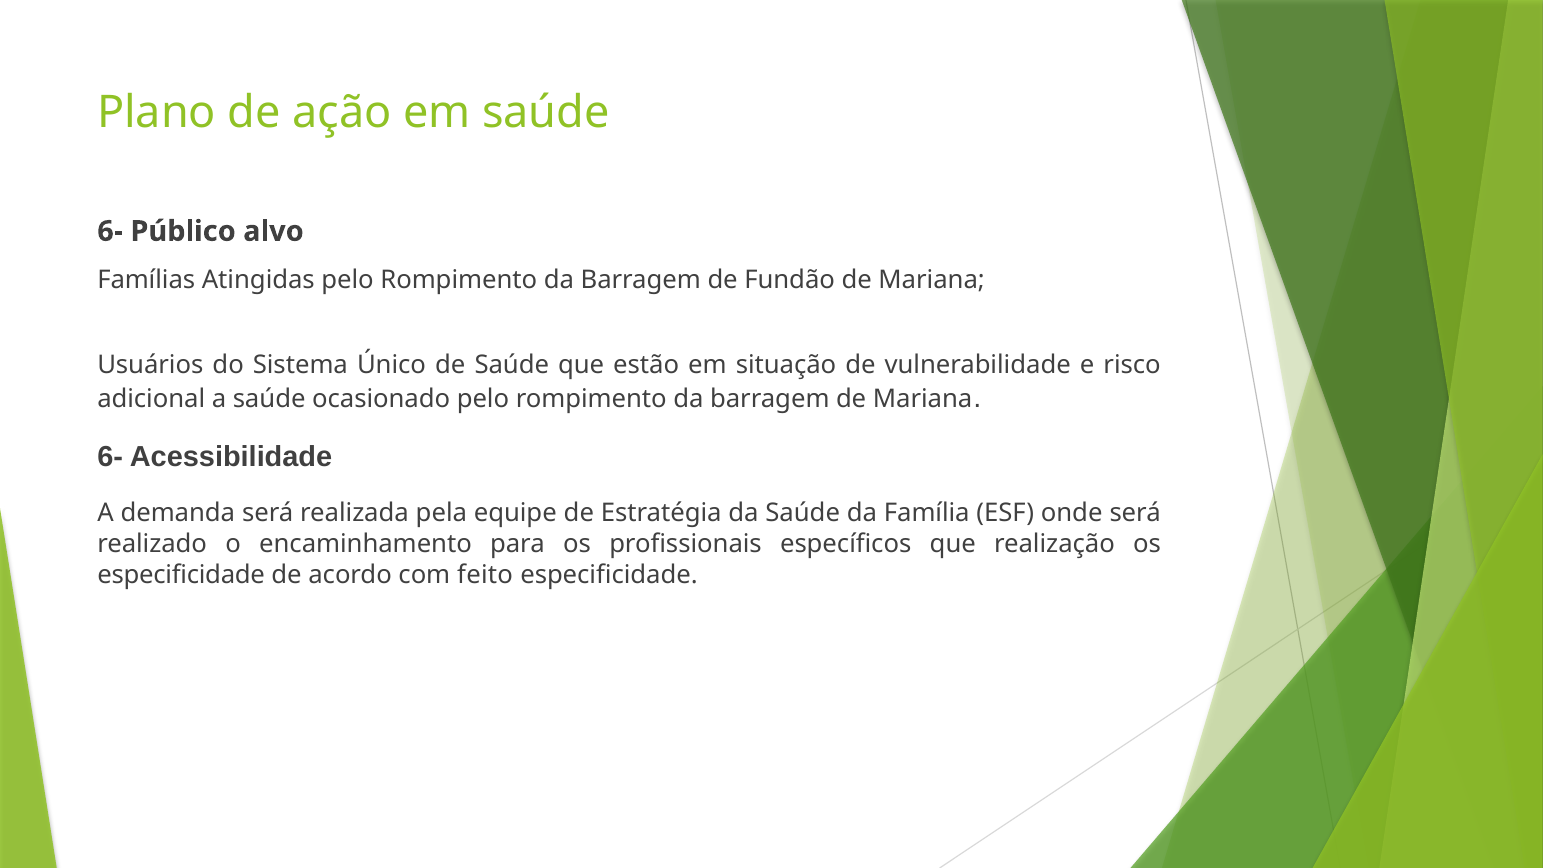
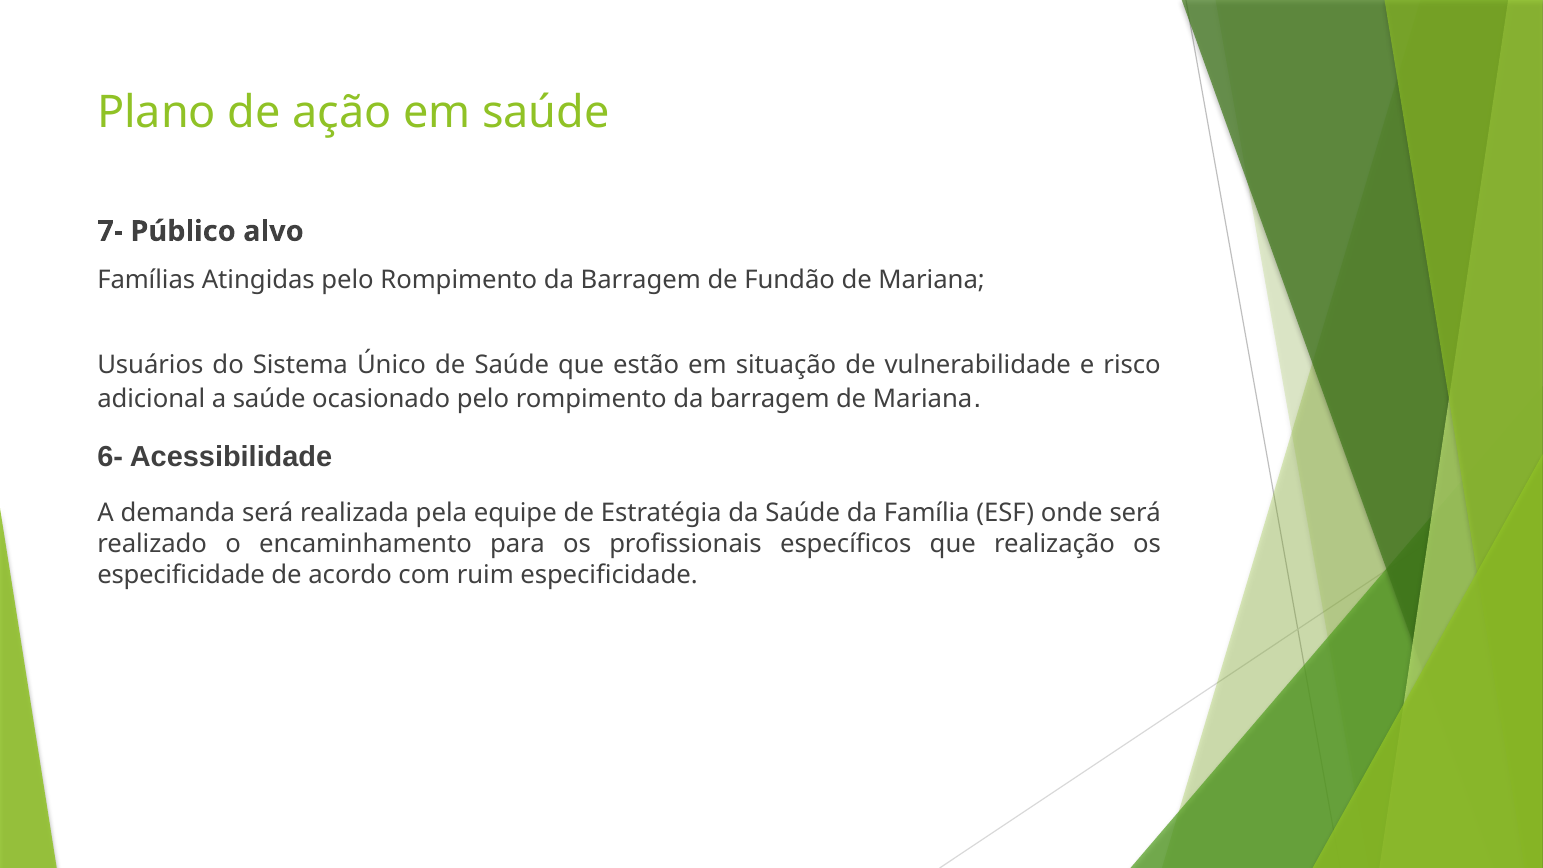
6-: 6- -> 7- (110, 231)
feito: feito -> ruim (485, 575)
